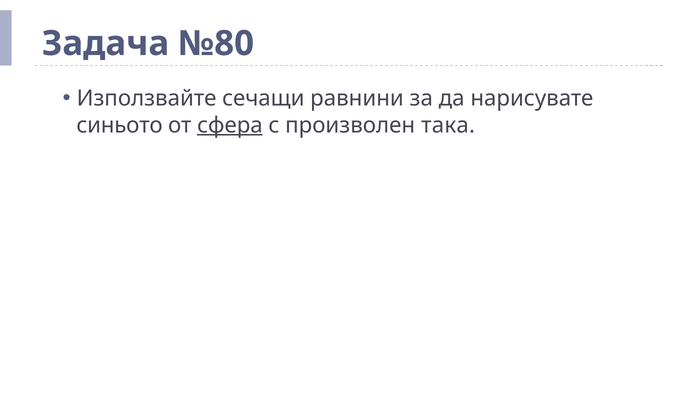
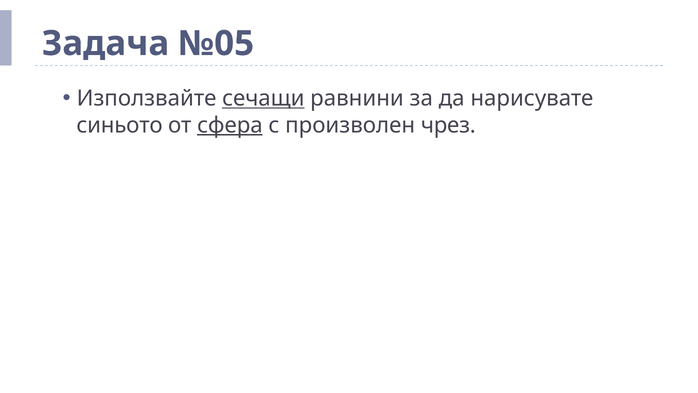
№80: №80 -> №05 (216, 43)
сечащи underline: none -> present (263, 98)
така: така -> чрез (448, 125)
